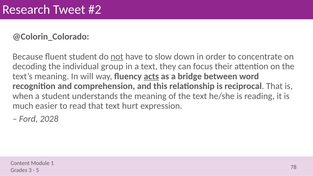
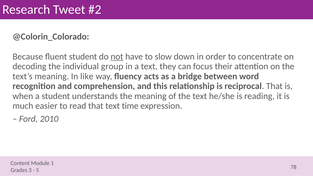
will: will -> like (87, 76)
acts underline: present -> none (151, 76)
hurt: hurt -> time (130, 106)
2028: 2028 -> 2010 (49, 119)
